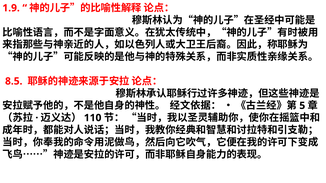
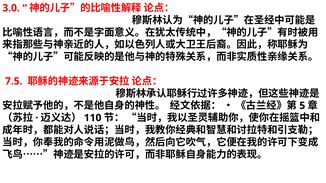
1.9: 1.9 -> 3.0 (11, 8)
8.5: 8.5 -> 7.5 (14, 81)
